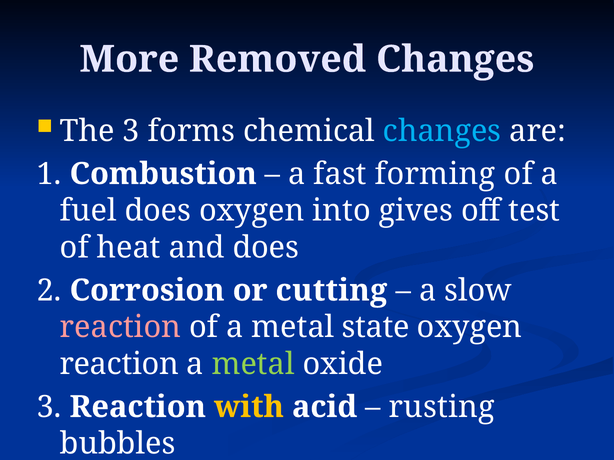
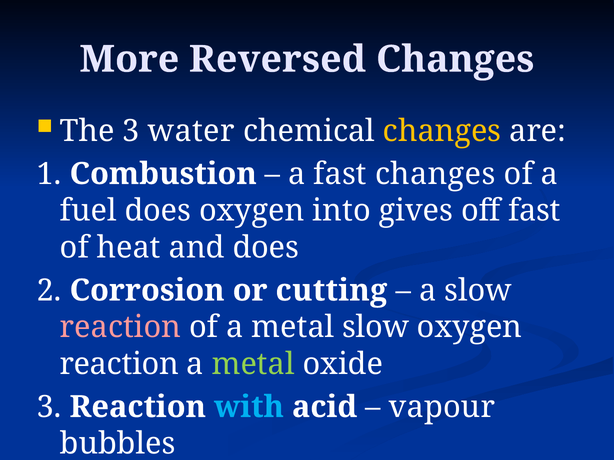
Removed: Removed -> Reversed (278, 59)
forms: forms -> water (191, 131)
changes colour: light blue -> yellow (442, 131)
fast forming: forming -> changes (435, 174)
off test: test -> fast (535, 211)
metal state: state -> slow (376, 328)
with colour: yellow -> light blue (249, 407)
rusting: rusting -> vapour (442, 407)
